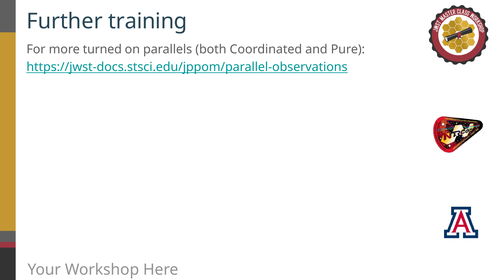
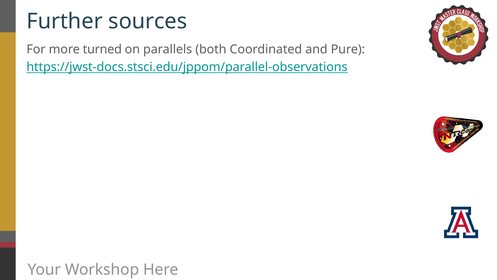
training: training -> sources (148, 21)
